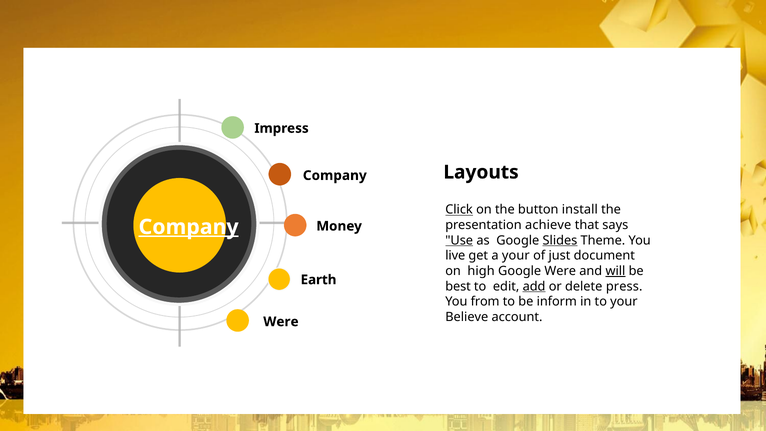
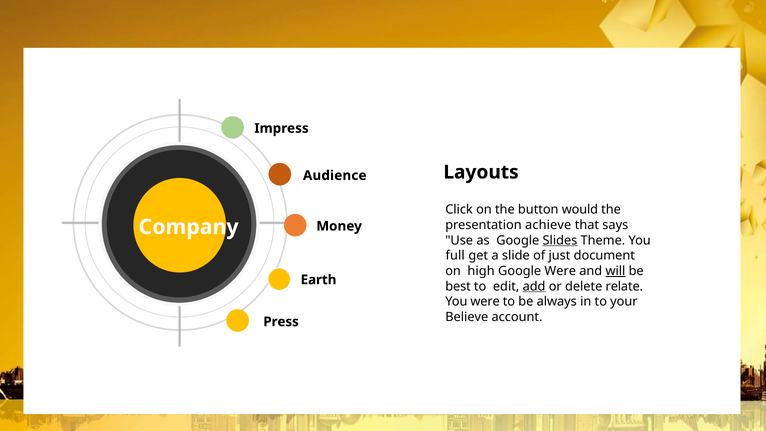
Company: Company -> Audience (335, 175)
Click underline: present -> none (459, 210)
install: install -> would (580, 210)
Company underline: present -> none (189, 227)
Use underline: present -> none (459, 240)
live: live -> full (455, 256)
a your: your -> slide (516, 256)
press: press -> relate (624, 286)
You from: from -> were (485, 302)
inform: inform -> always (557, 302)
Were: Were -> Press (281, 322)
